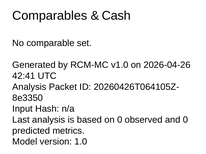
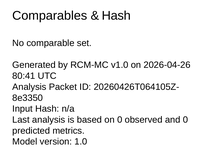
Cash: Cash -> Hash (116, 16)
42:41: 42:41 -> 80:41 (24, 76)
